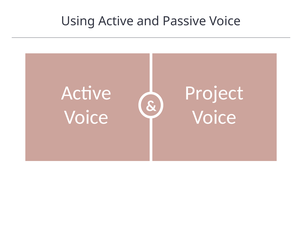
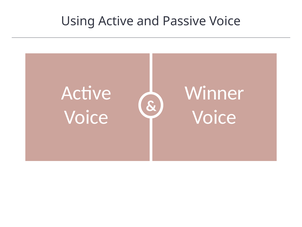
Project: Project -> Winner (214, 93)
